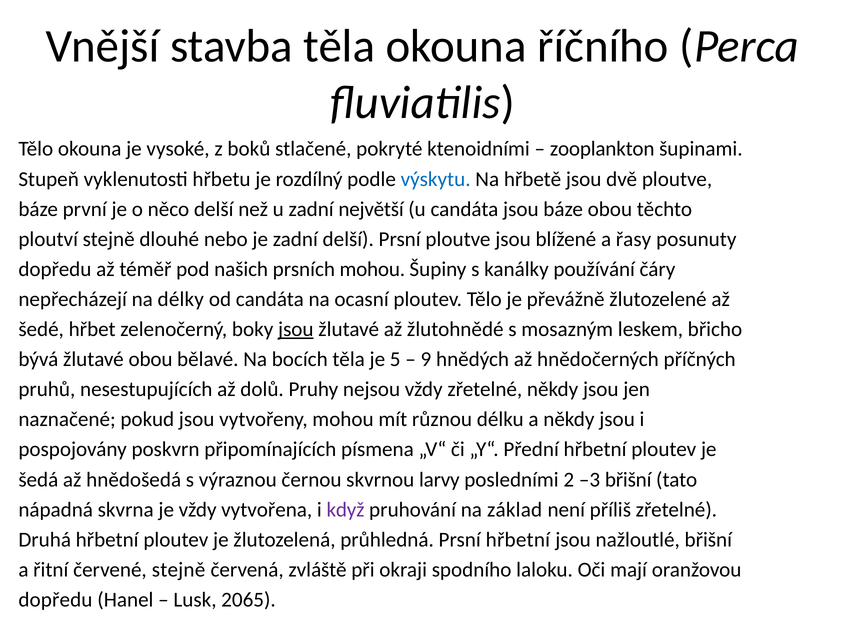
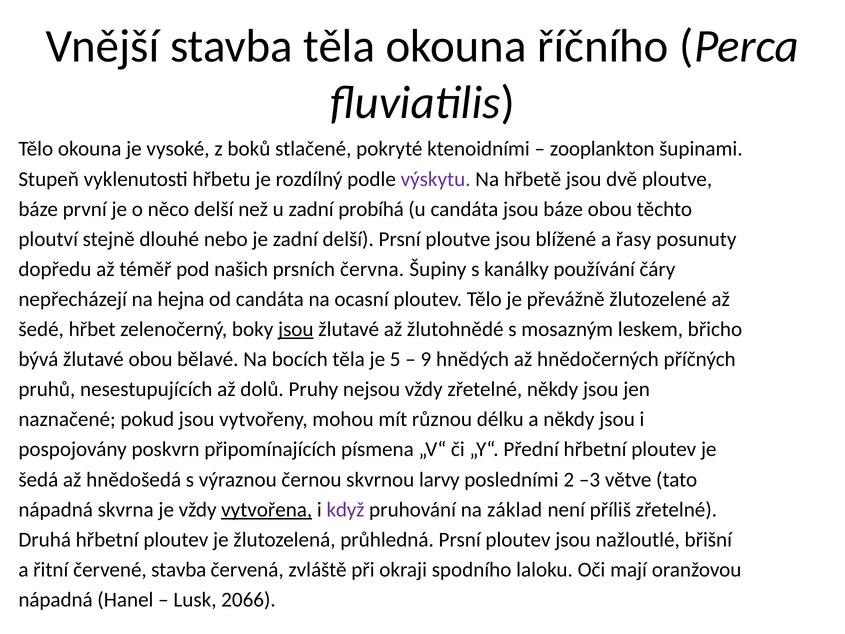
výskytu colour: blue -> purple (436, 179)
největší: největší -> probíhá (371, 209)
prsních mohou: mohou -> června (372, 269)
délky: délky -> hejna (181, 299)
–3 břišní: břišní -> větve (628, 479)
vytvořena underline: none -> present (267, 509)
Prsní hřbetní: hřbetní -> ploutev (518, 539)
červené stejně: stejně -> stavba (179, 569)
dopředu: dopředu -> nápadná (56, 600)
2065: 2065 -> 2066 (249, 600)
